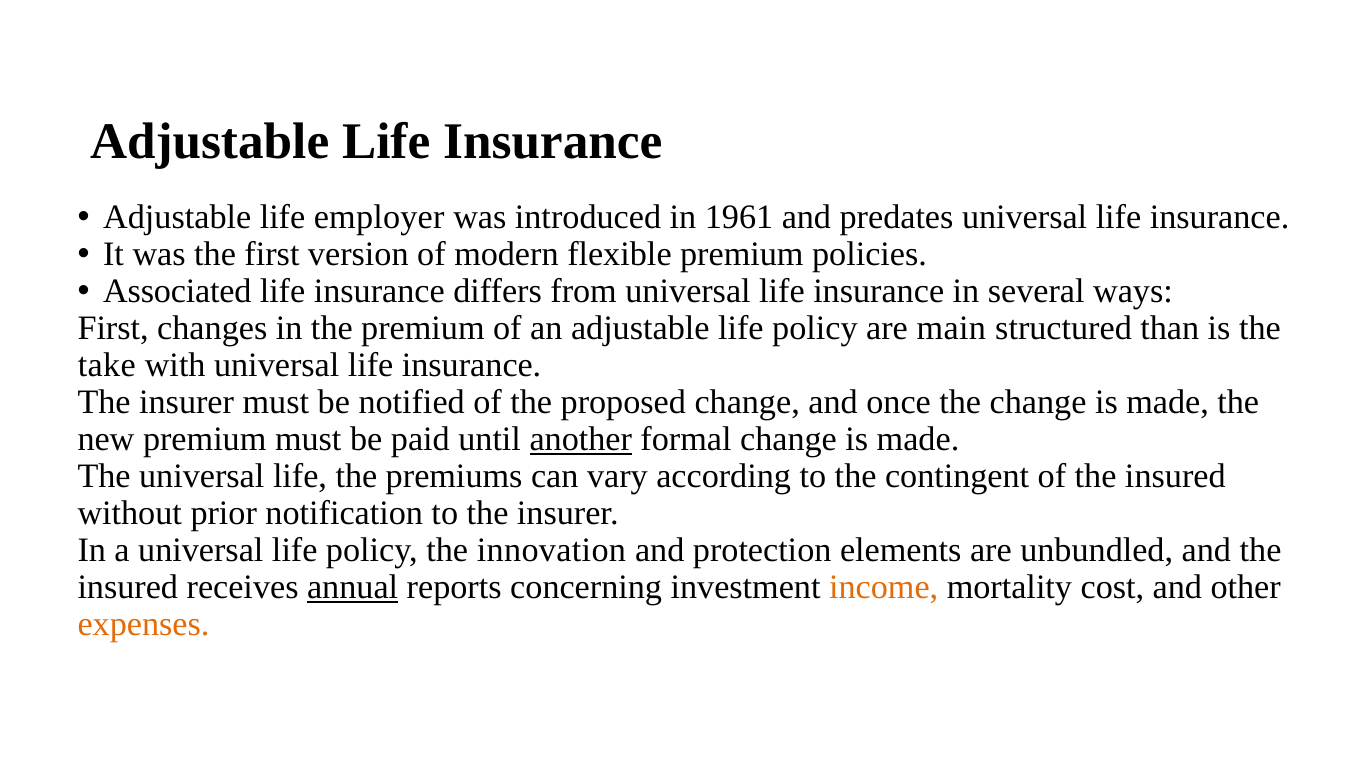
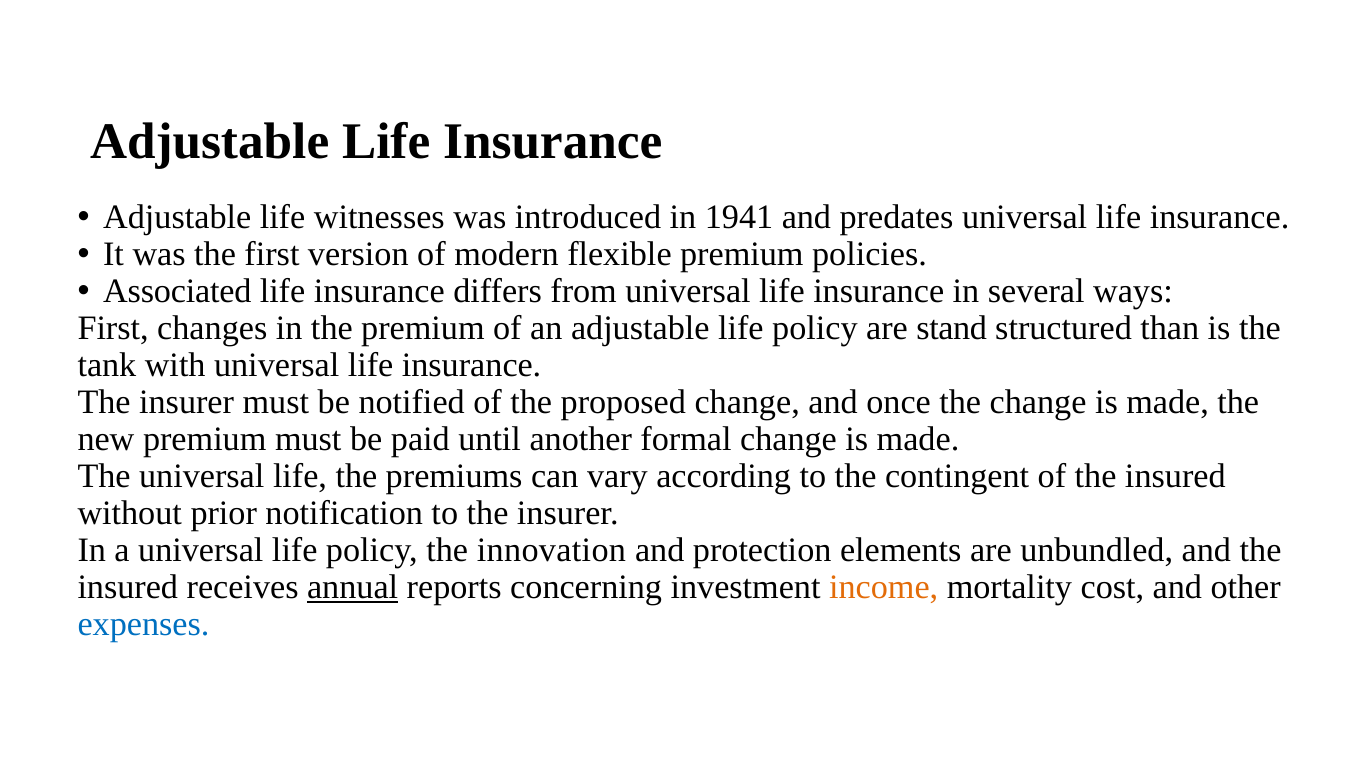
employer: employer -> witnesses (379, 217)
1961: 1961 -> 1941 (739, 217)
main: main -> stand (952, 328)
take: take -> tank (107, 365)
another underline: present -> none (581, 439)
expenses colour: orange -> blue (143, 623)
